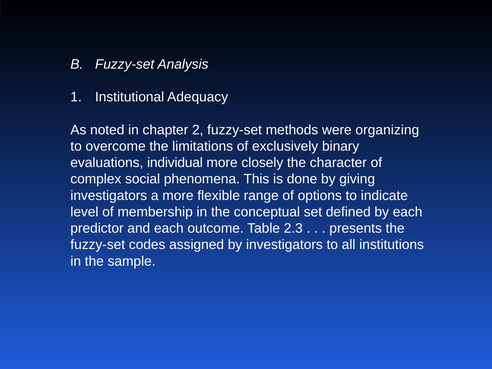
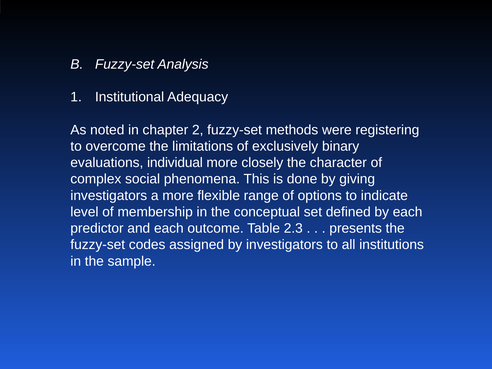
organizing: organizing -> registering (387, 130)
